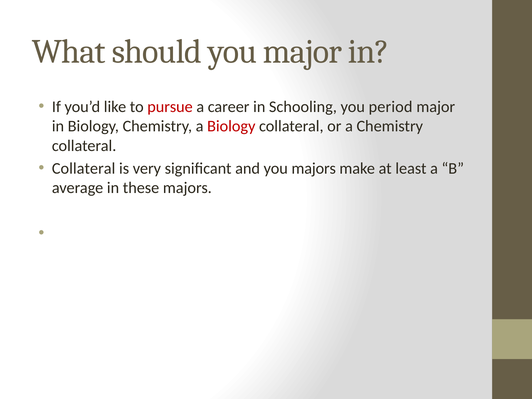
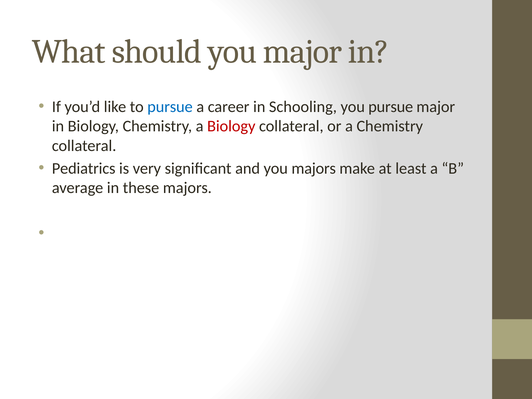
pursue colour: red -> blue (170, 107)
you period: period -> pursue (391, 107)
Collateral: Collateral -> Pediatrics (84, 168)
